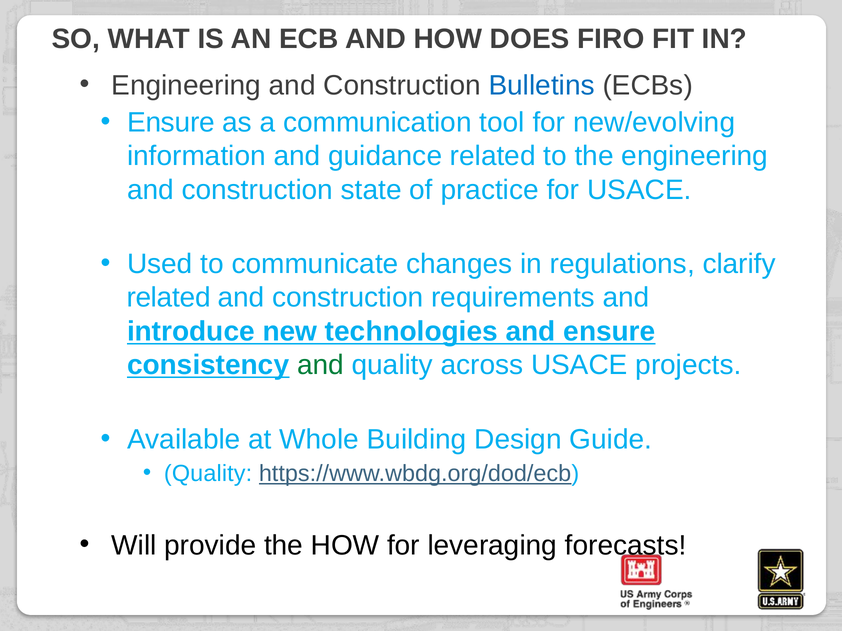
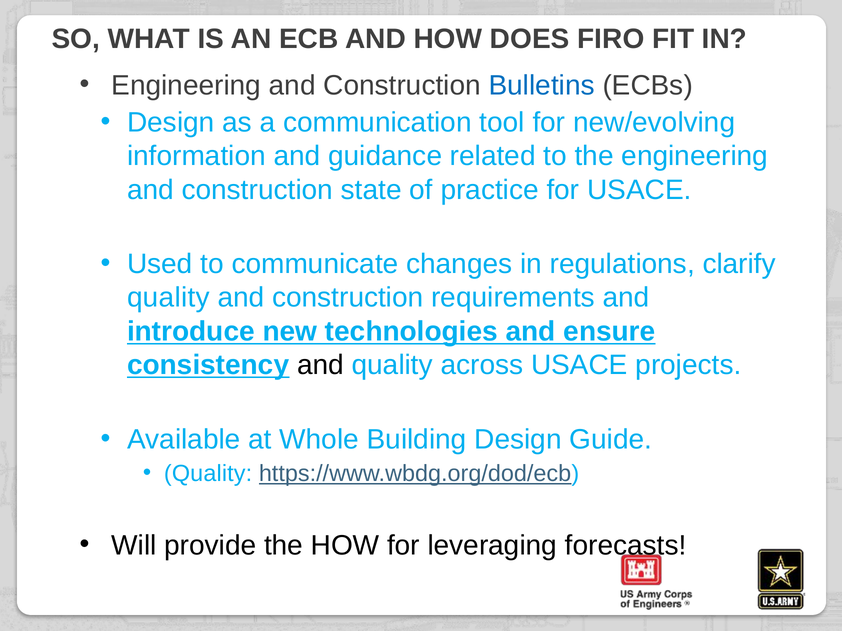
Ensure: Ensure -> Design (171, 123)
related: related -> quality (168, 298)
and colour: green -> black (321, 365)
